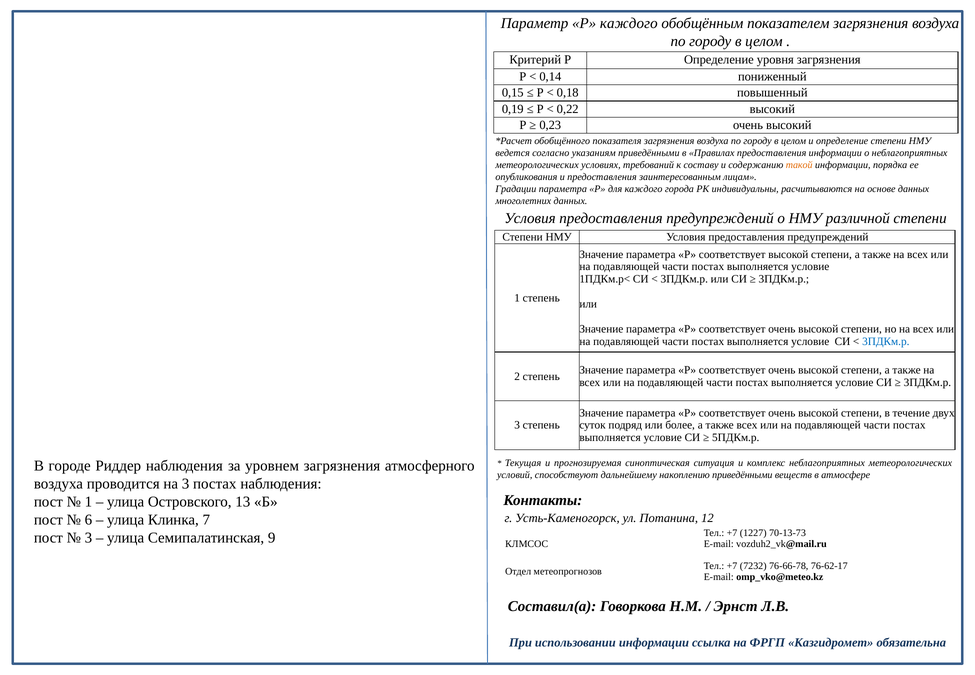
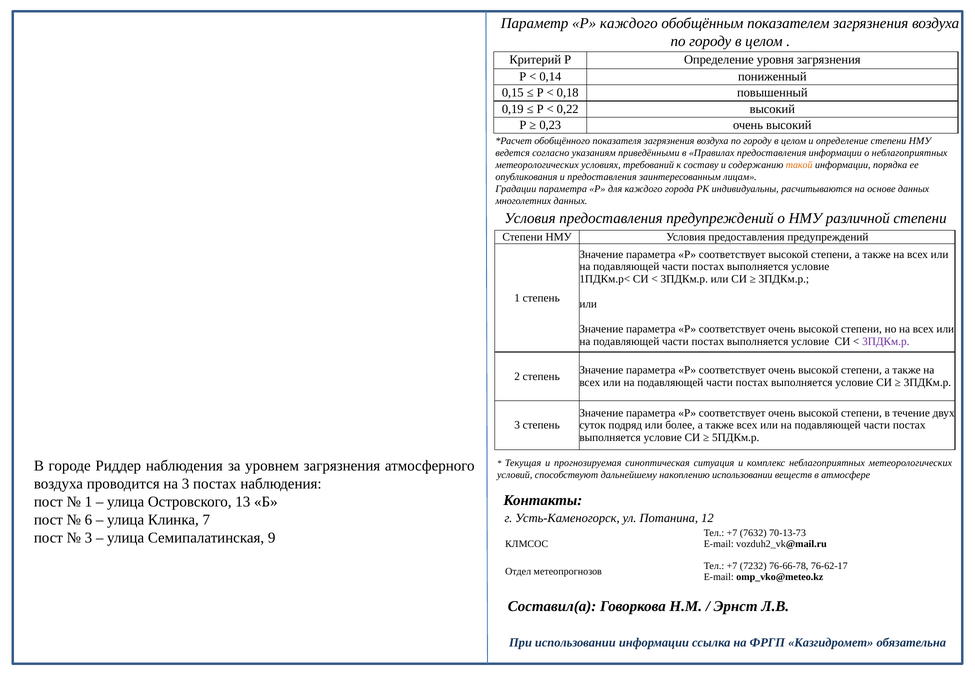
3ПДКм.р colour: blue -> purple (886, 342)
накоплению приведёнными: приведёнными -> использовании (742, 475)
1227: 1227 -> 7632 (753, 533)
